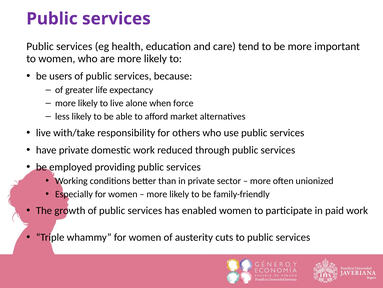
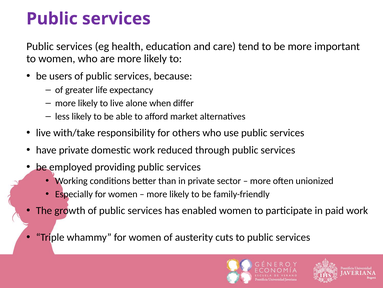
force: force -> differ (183, 103)
